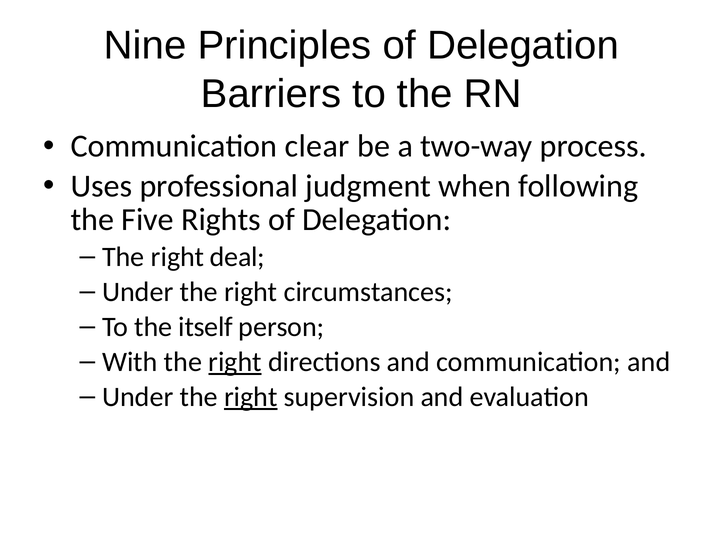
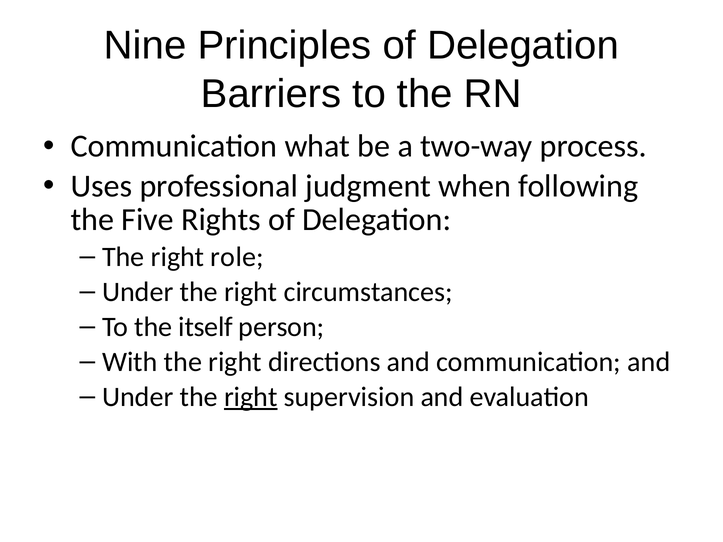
clear: clear -> what (317, 146)
deal: deal -> role (237, 257)
right underline: present -> none (235, 362)
